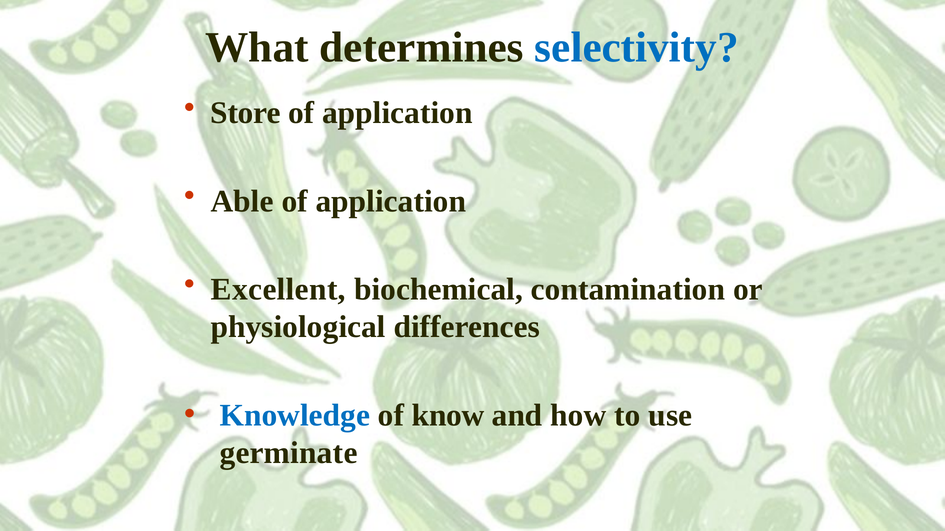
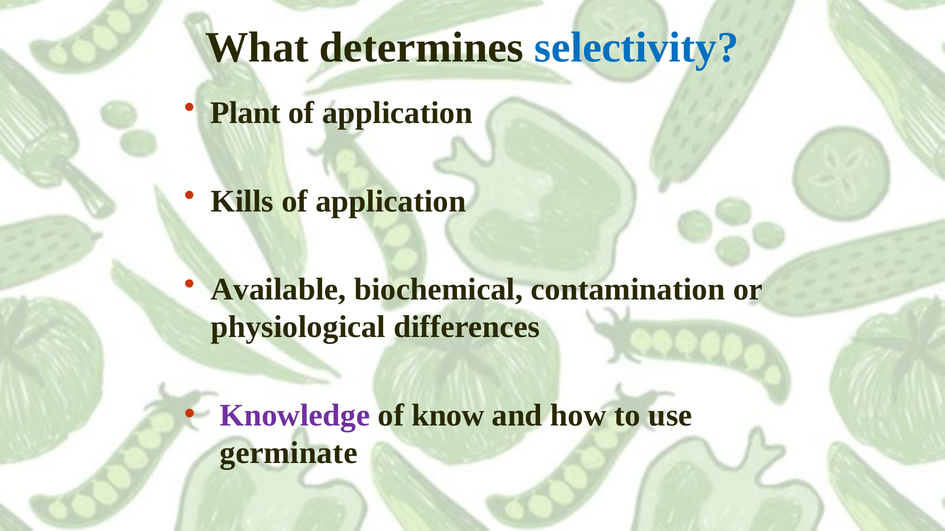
Store: Store -> Plant (246, 113)
Able: Able -> Kills (242, 201)
Excellent: Excellent -> Available (279, 290)
Knowledge colour: blue -> purple (295, 416)
